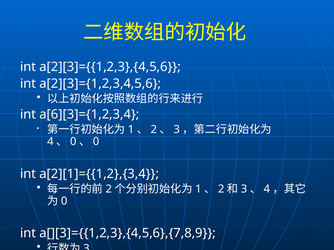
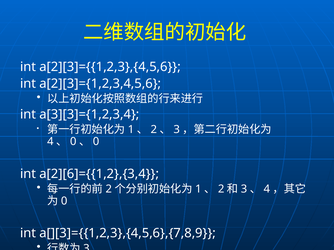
a[6][3]={1,2,3,4: a[6][3]={1,2,3,4 -> a[3][3]={1,2,3,4 (89, 115)
a[2][1]={{1,2},{3,4: a[2][1]={{1,2},{3,4 -> a[2][6]={{1,2},{3,4 (99, 174)
